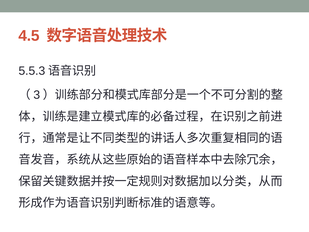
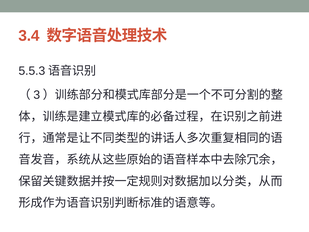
4.5: 4.5 -> 3.4 (29, 36)
